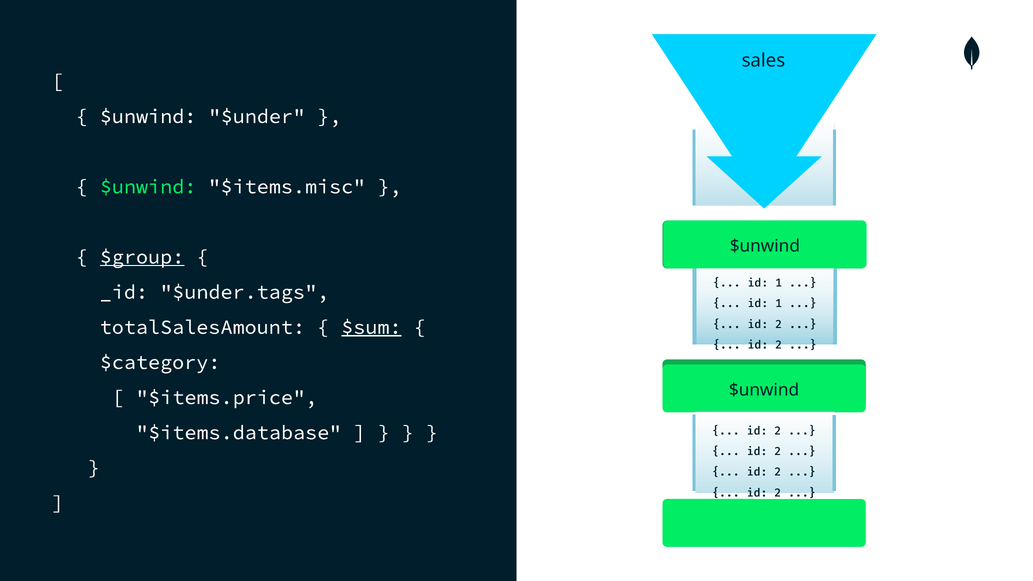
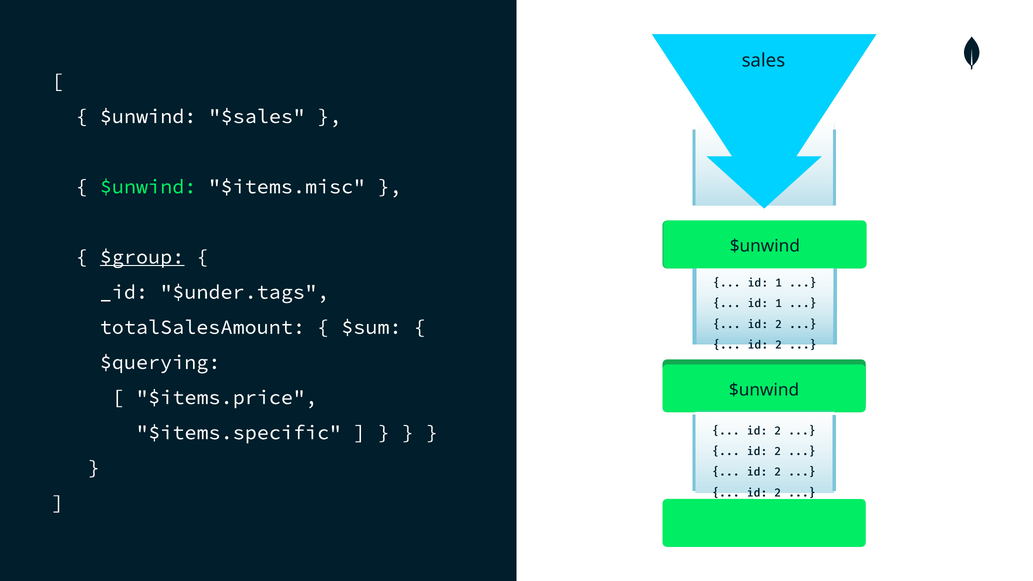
$under: $under -> $sales (257, 116)
$sum underline: present -> none (371, 327)
$category: $category -> $querying (160, 362)
$items.database: $items.database -> $items.specific (239, 433)
